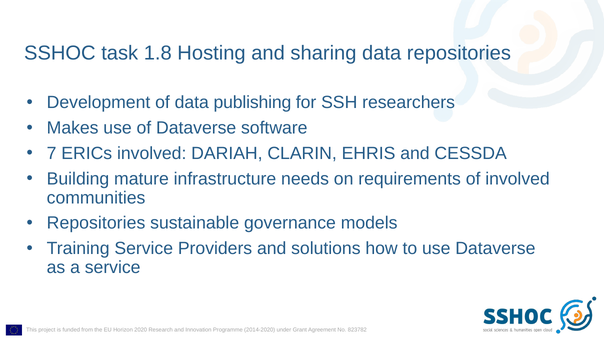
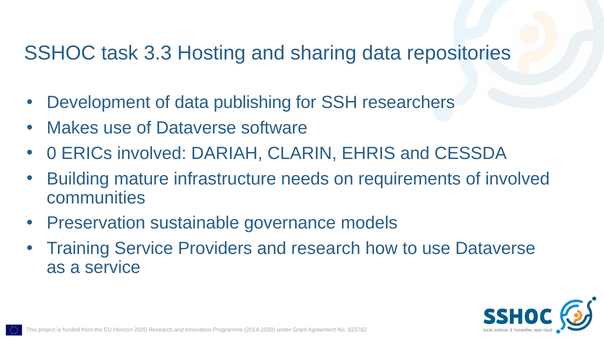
1.8: 1.8 -> 3.3 (158, 53)
7: 7 -> 0 (52, 153)
Repositories: Repositories -> Preservation (96, 223)
and solutions: solutions -> research (326, 248)
